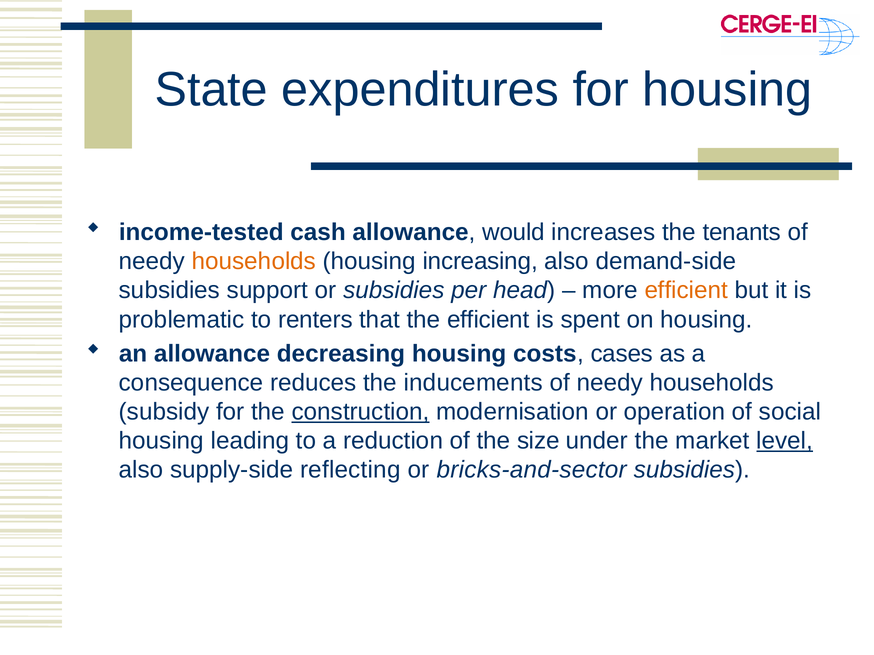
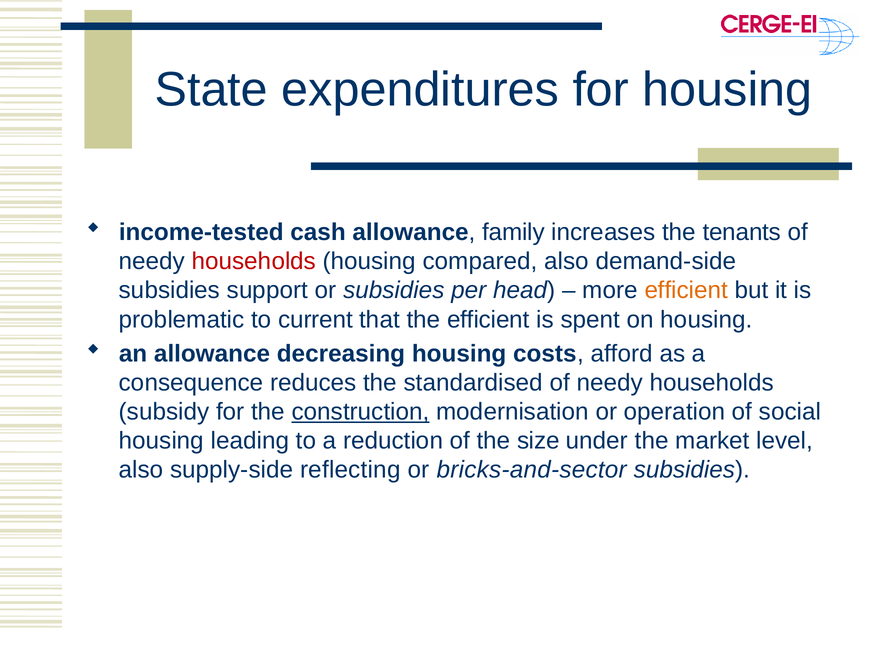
would: would -> family (514, 232)
households colour: orange -> red (254, 261)
increasing: increasing -> compared (480, 261)
renters: renters -> current (315, 320)
cases: cases -> afford (622, 354)
inducements: inducements -> standardised (473, 383)
level underline: present -> none (785, 441)
